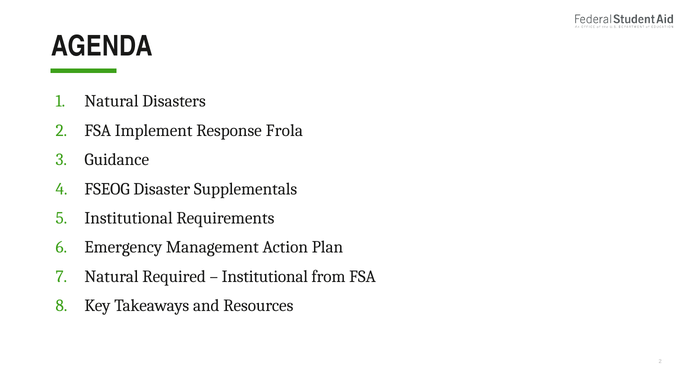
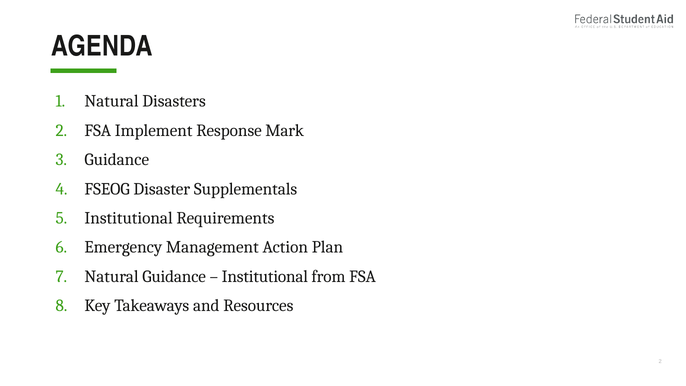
Frola: Frola -> Mark (285, 130)
Natural Required: Required -> Guidance (174, 276)
